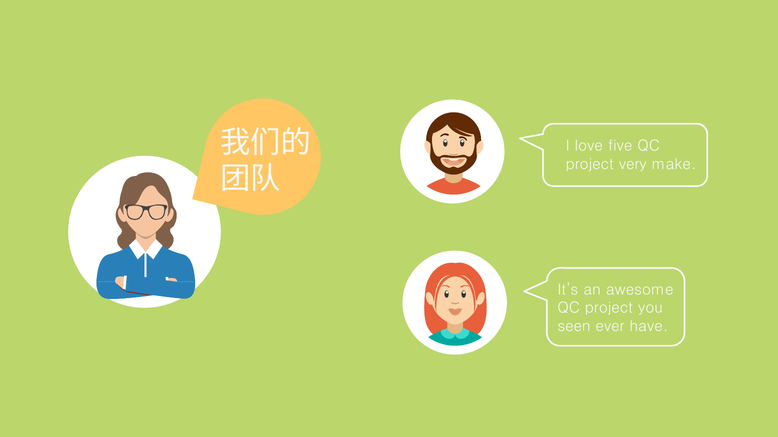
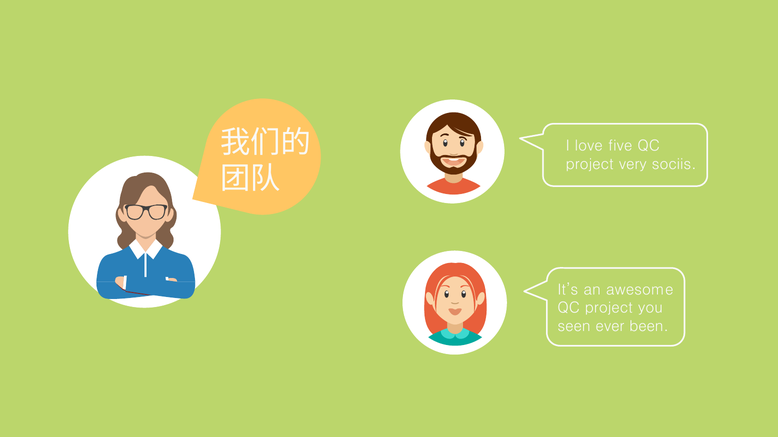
make: make -> sociis (674, 164)
have: have -> been (649, 327)
